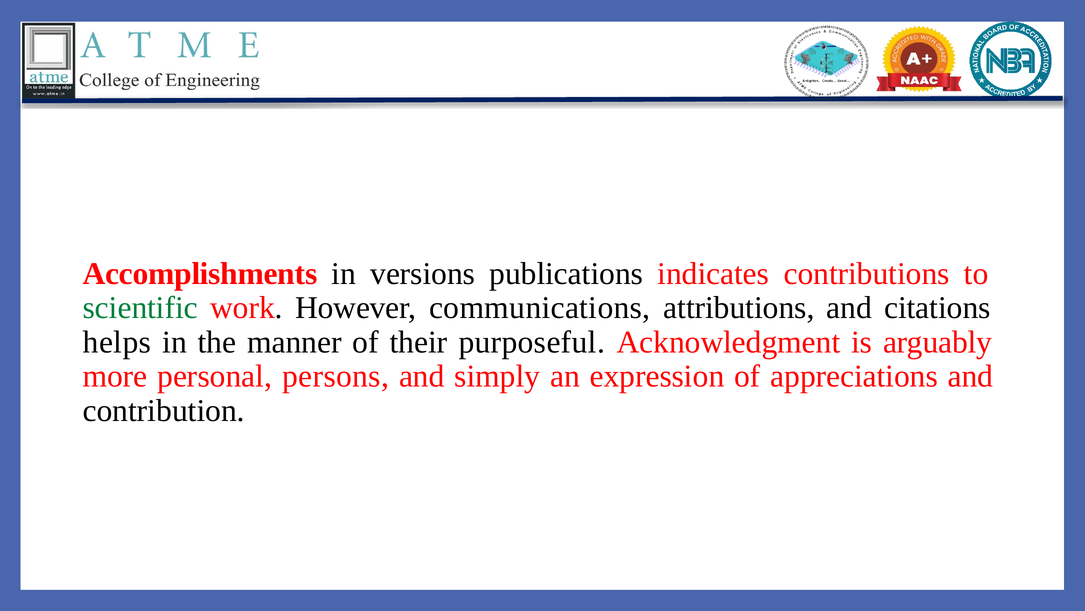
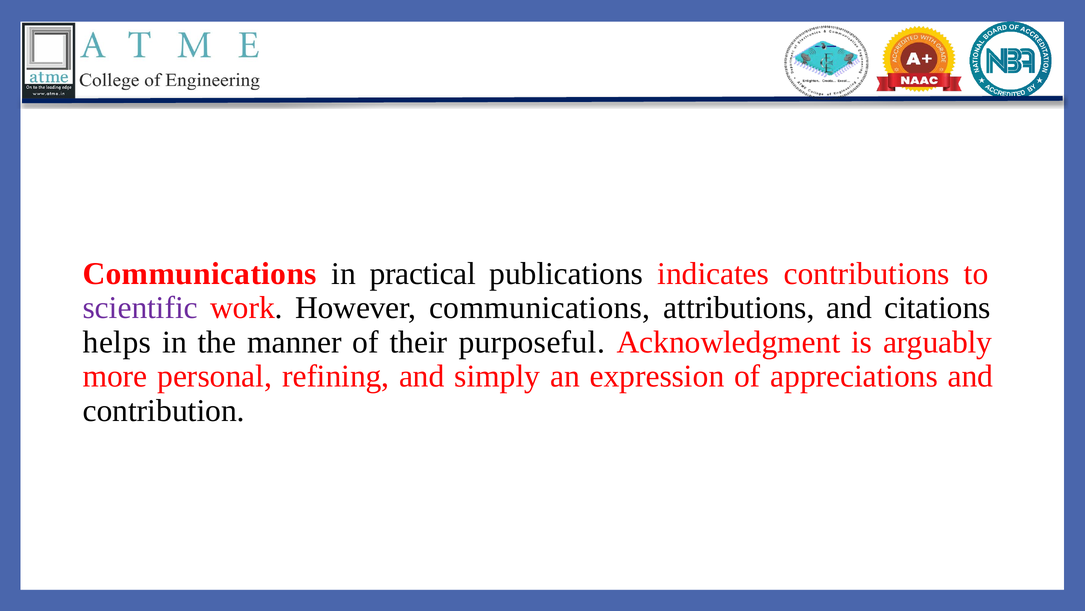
Accomplishments: Accomplishments -> Communications (200, 273)
versions: versions -> practical (423, 273)
scientific colour: green -> purple (140, 308)
persons: persons -> refining (336, 376)
